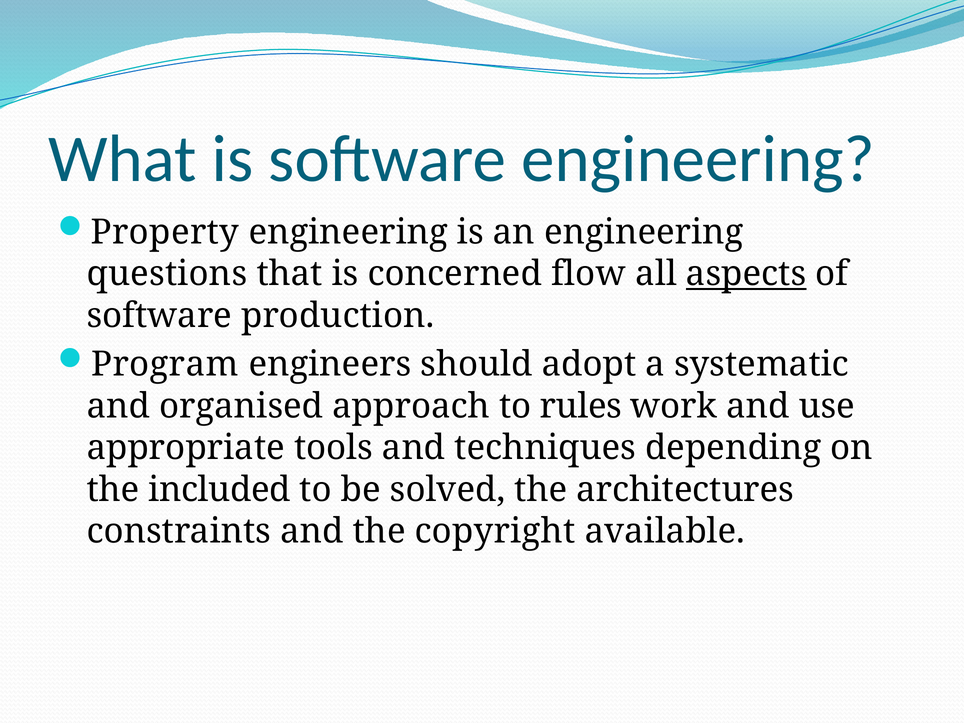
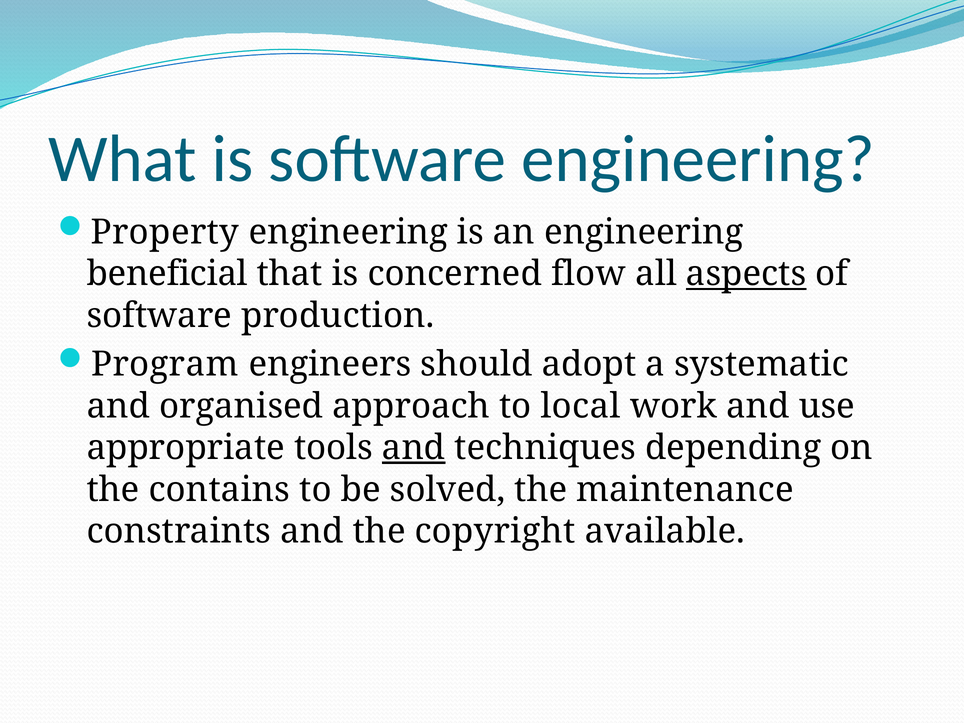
questions: questions -> beneficial (167, 274)
rules: rules -> local (581, 406)
and underline: none -> present (414, 448)
included: included -> contains (219, 490)
architectures: architectures -> maintenance (685, 490)
